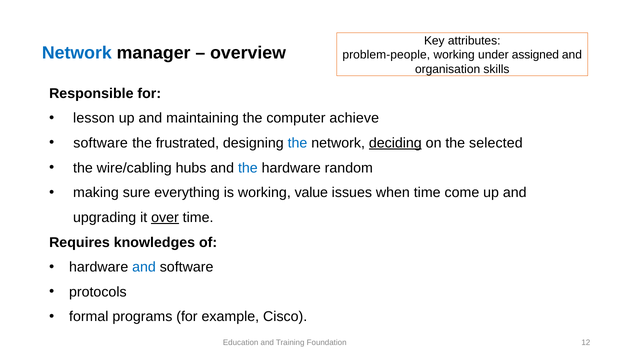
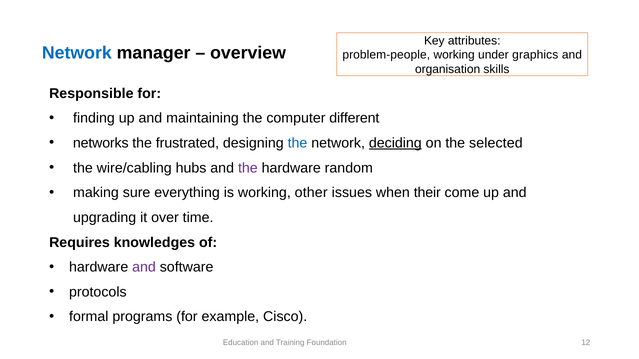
assigned: assigned -> graphics (535, 55)
lesson: lesson -> finding (94, 118)
achieve: achieve -> different (354, 118)
software: software -> networks (101, 143)
the colour: blue -> purple (248, 168)
value: value -> other (311, 193)
when time: time -> their (427, 193)
over underline: present -> none (165, 218)
and colour: blue -> purple (144, 267)
